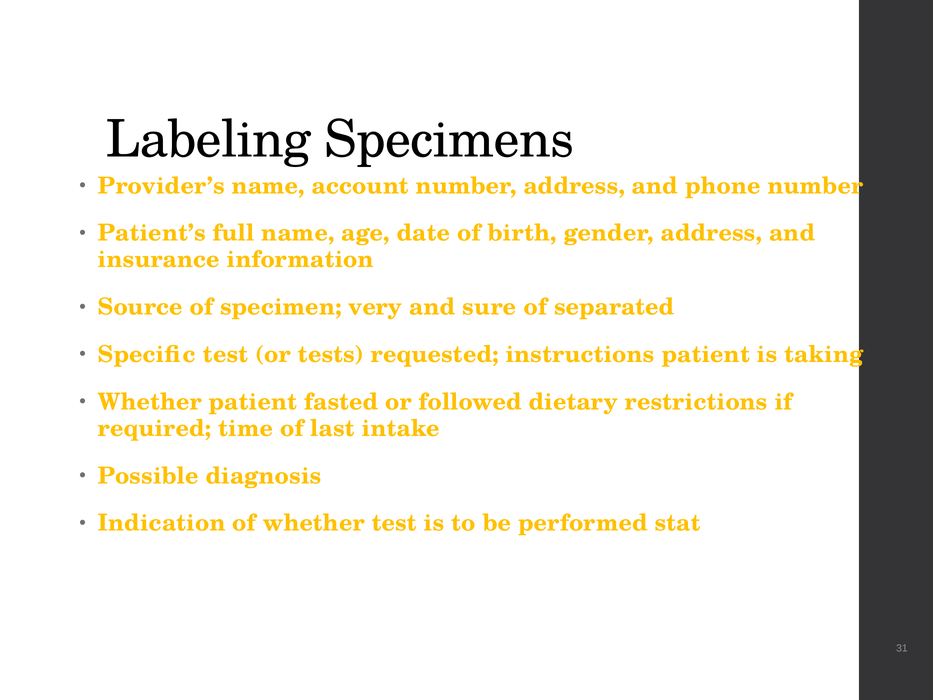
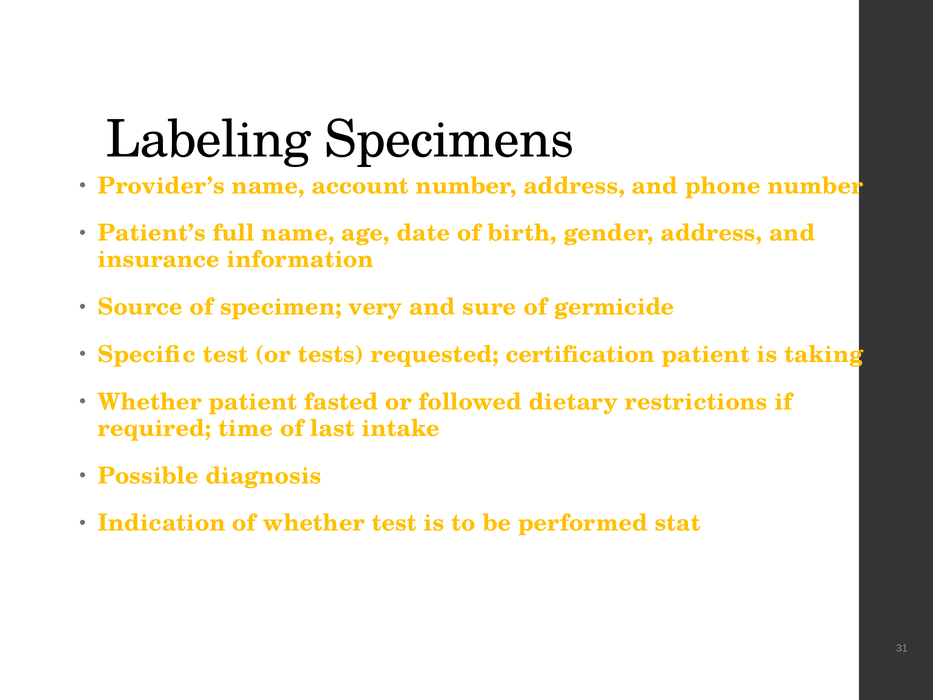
separated: separated -> germicide (614, 307)
instructions: instructions -> certification (580, 354)
